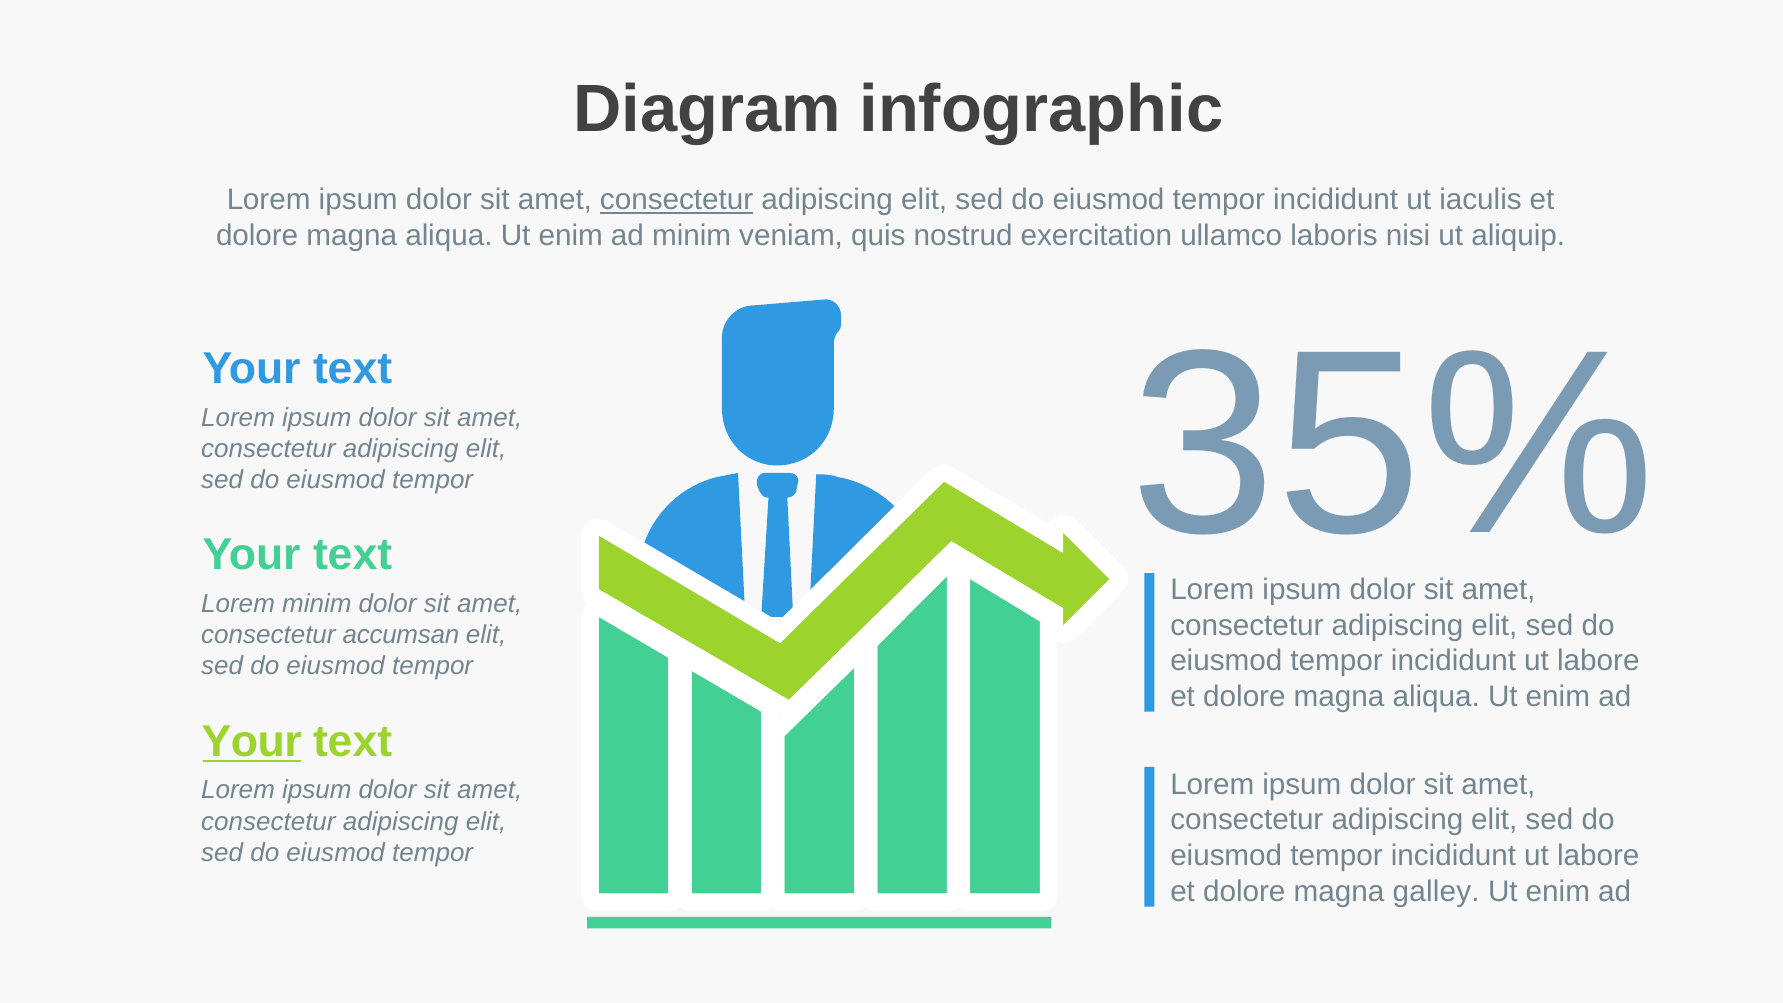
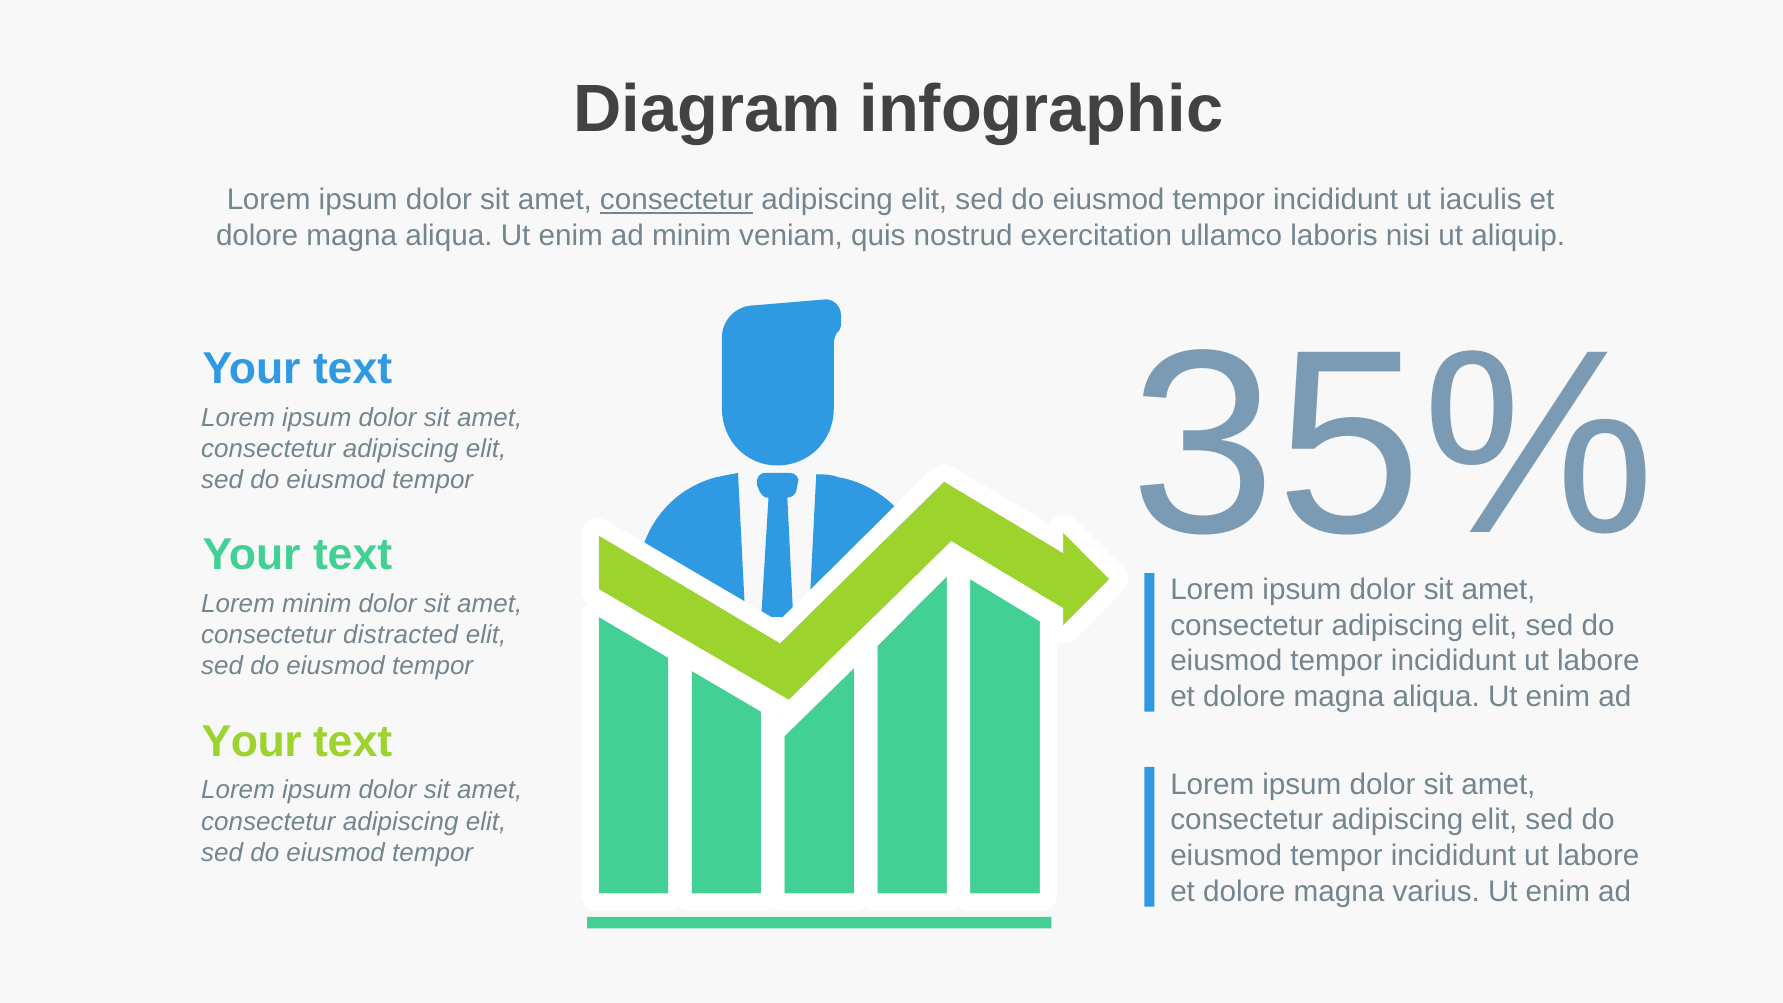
accumsan: accumsan -> distracted (401, 635)
Your underline: present -> none (252, 742)
galley: galley -> varius (1436, 891)
